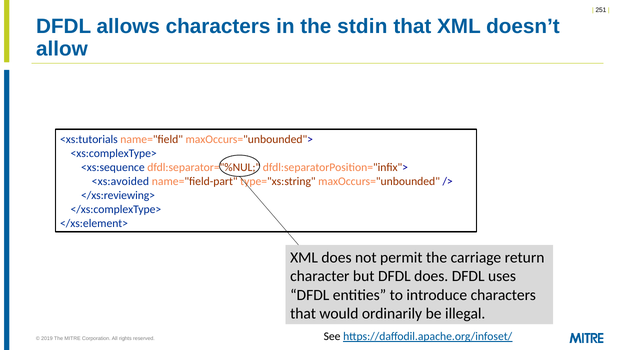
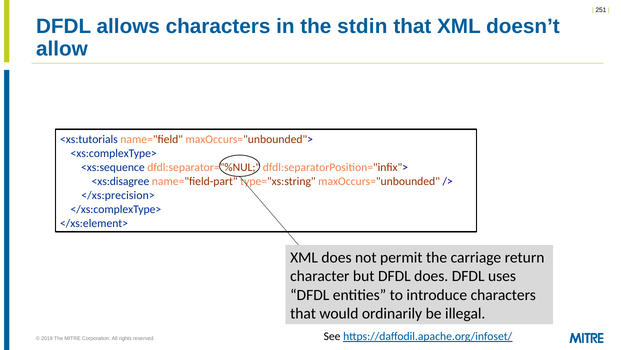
<xs:avoided: <xs:avoided -> <xs:disagree (120, 181)
</xs:reviewing>: </xs:reviewing> -> </xs:precision> (118, 195)
